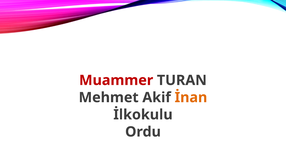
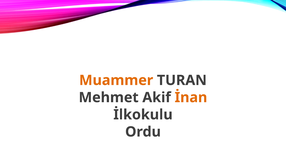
Muammer colour: red -> orange (116, 80)
